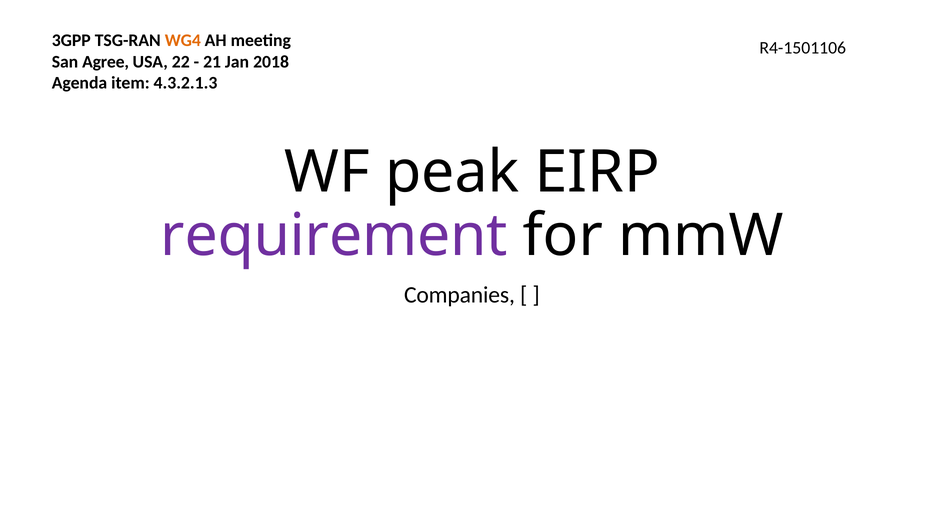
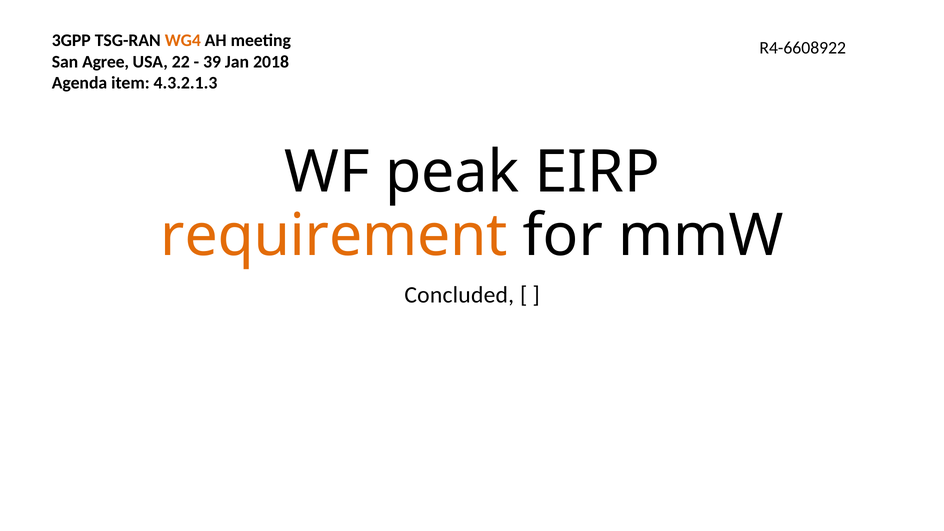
R4-1501106: R4-1501106 -> R4-6608922 (803, 48)
21: 21 -> 39 (212, 62)
requirement colour: purple -> orange (334, 236)
Companies: Companies -> Concluded (459, 295)
